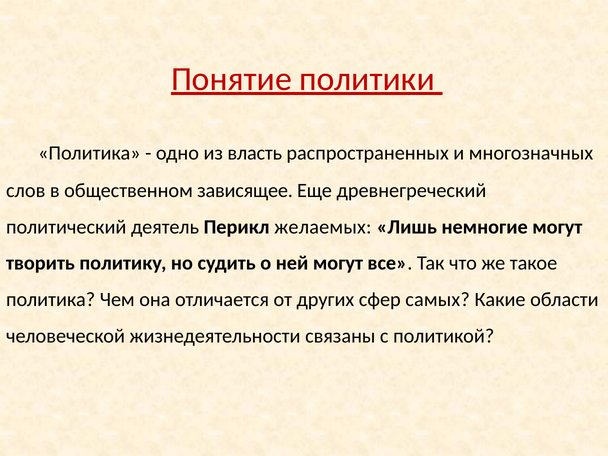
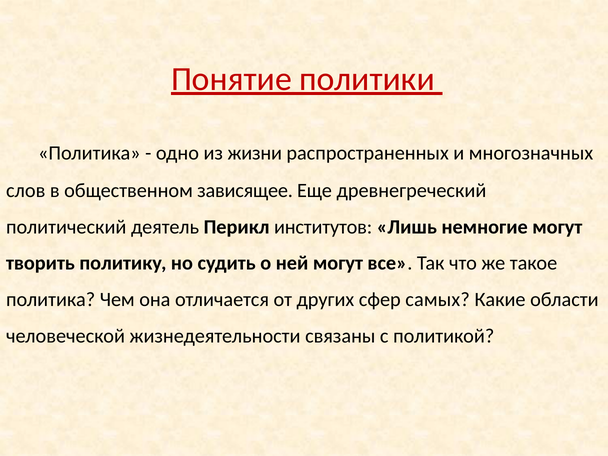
власть: власть -> жизни (255, 153)
желаемых: желаемых -> институтов (323, 227)
